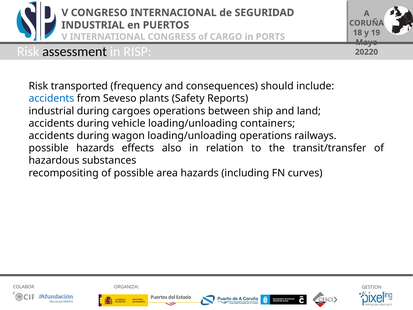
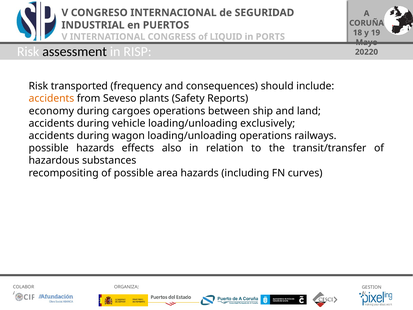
CARGO: CARGO -> LIQUID (226, 37)
accidents colour: blue -> orange (51, 98)
industrial: industrial -> economy (51, 111)
containers: containers -> exclusively (268, 123)
